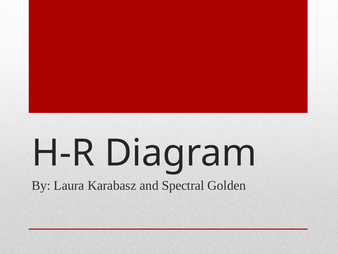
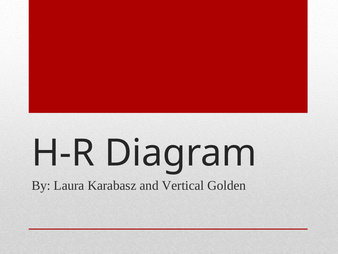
Spectral: Spectral -> Vertical (183, 185)
